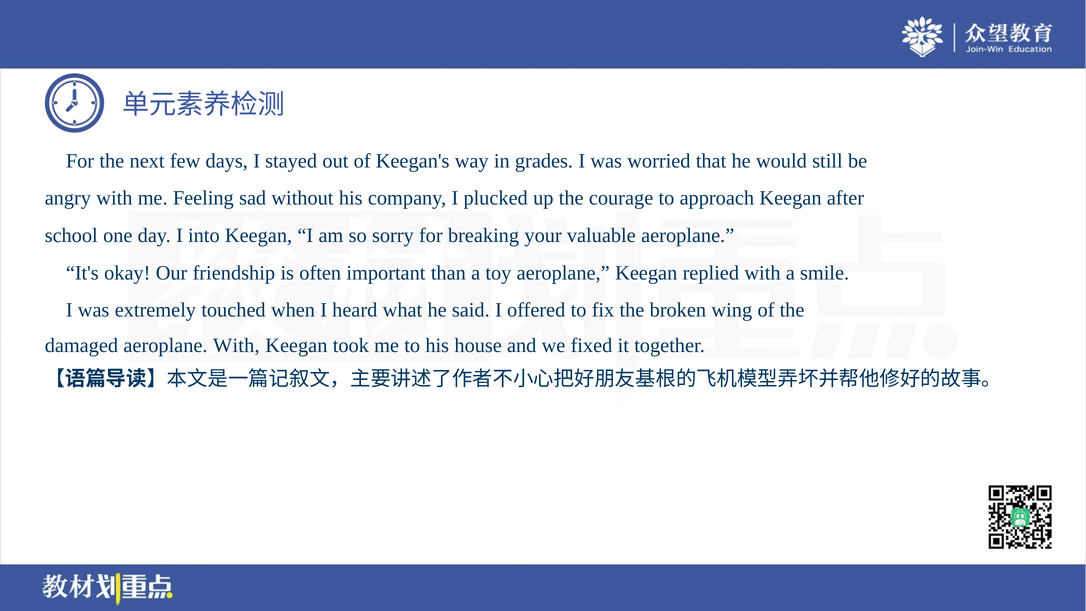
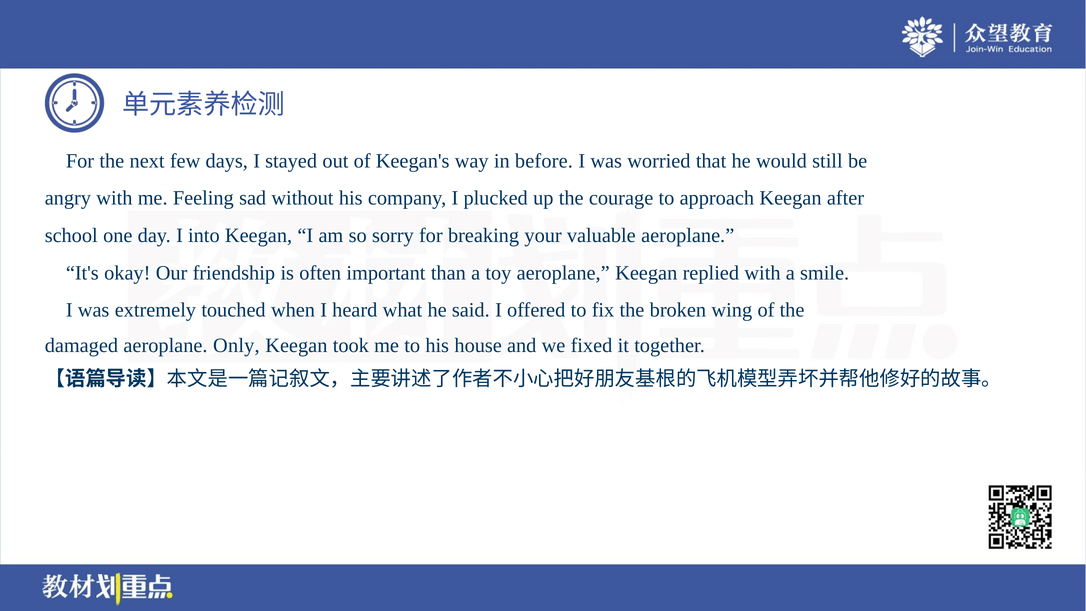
grades: grades -> before (544, 161)
aeroplane With: With -> Only (236, 345)
